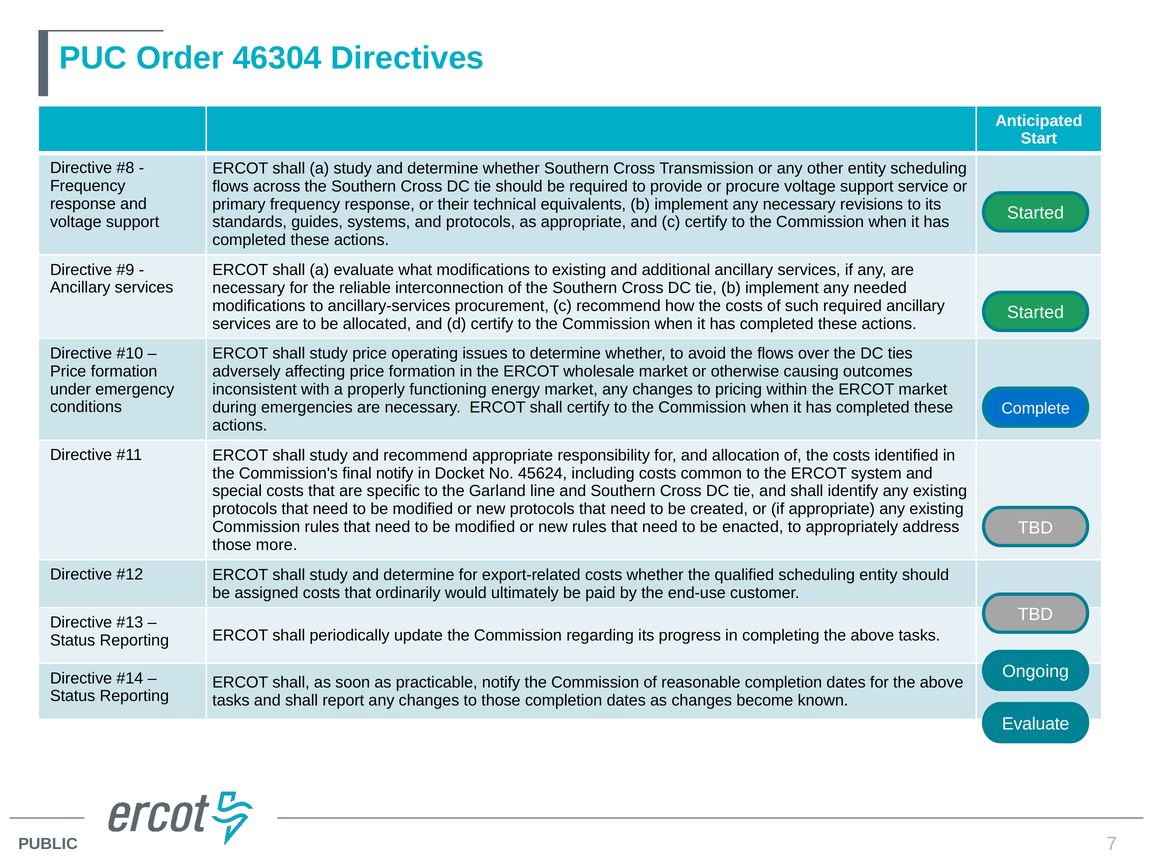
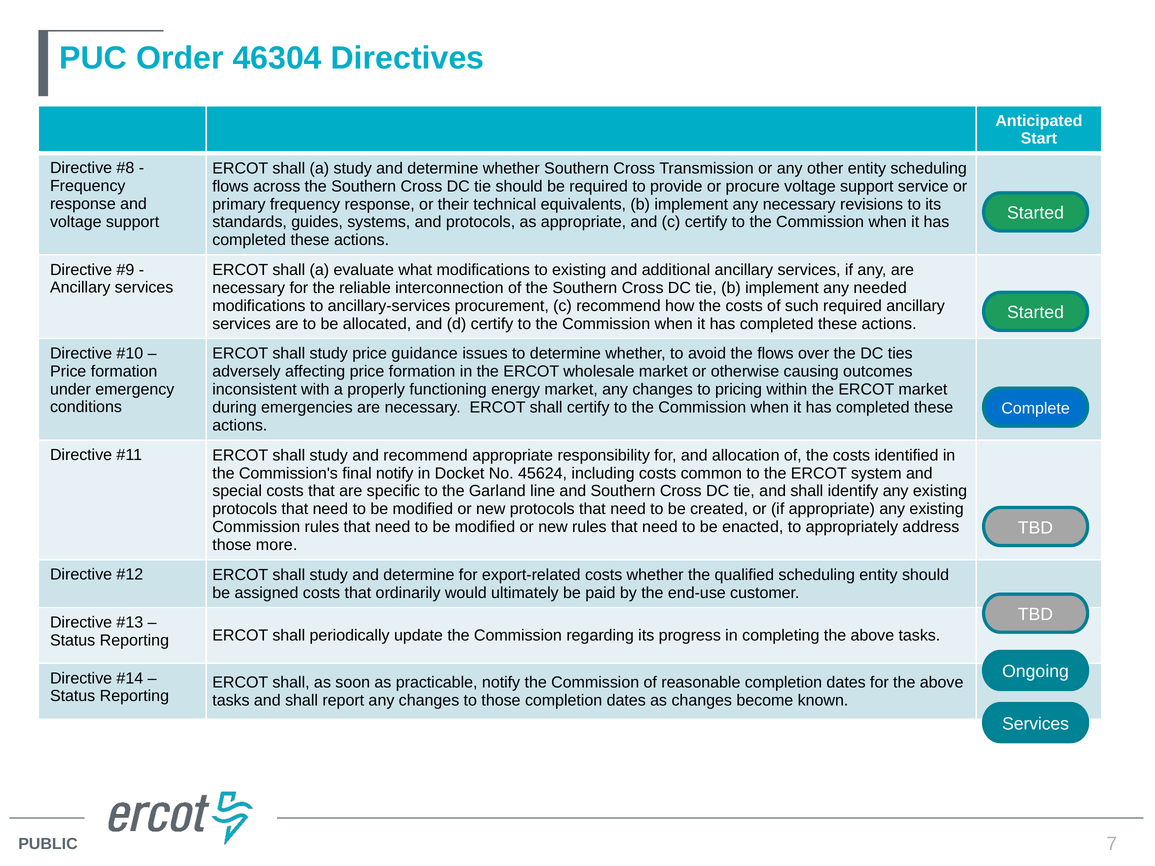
operating: operating -> guidance (425, 354)
Evaluate: Evaluate -> Services (1036, 724)
